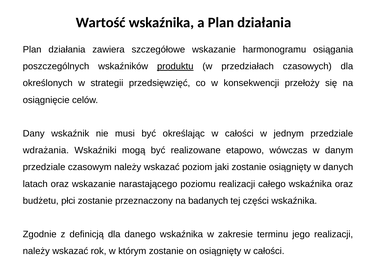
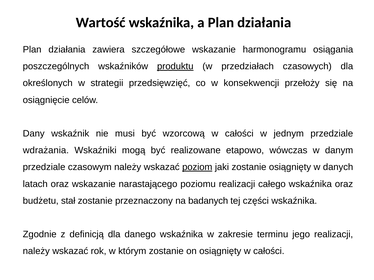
określając: określając -> wzorcową (184, 134)
poziom underline: none -> present (197, 167)
płci: płci -> stał (68, 201)
